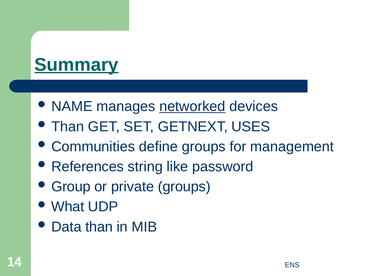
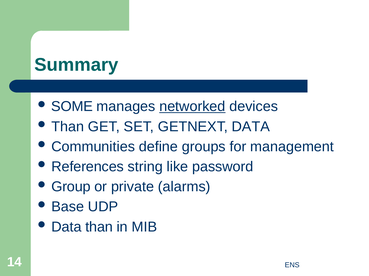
Summary underline: present -> none (76, 65)
NAME: NAME -> SOME (72, 107)
GETNEXT USES: USES -> DATA (251, 127)
private groups: groups -> alarms (184, 187)
What: What -> Base (68, 207)
